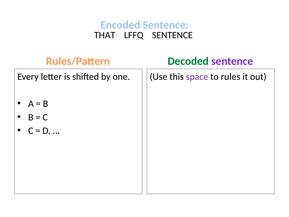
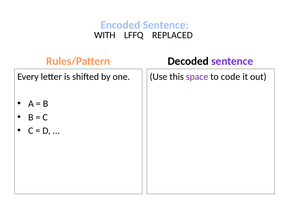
THAT: THAT -> WITH (105, 35)
LFFQ SENTENCE: SENTENCE -> REPLACED (172, 35)
Decoded colour: green -> black (188, 61)
rules: rules -> code (231, 77)
